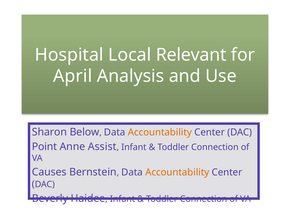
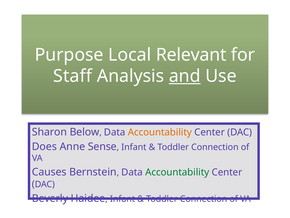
Hospital: Hospital -> Purpose (69, 55)
April: April -> Staff (73, 76)
and underline: none -> present (185, 76)
Point: Point -> Does (44, 146)
Assist: Assist -> Sense (102, 146)
Accountability colour: orange -> green (177, 172)
